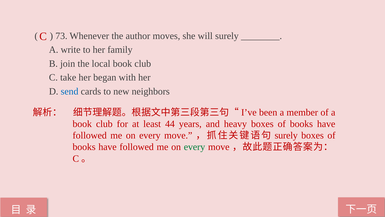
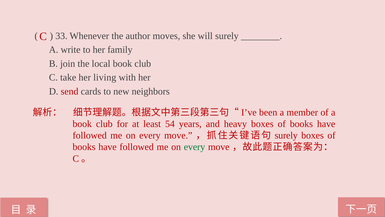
73: 73 -> 33 (61, 36)
began: began -> living (105, 77)
send colour: blue -> red (70, 91)
44: 44 -> 54 (170, 124)
